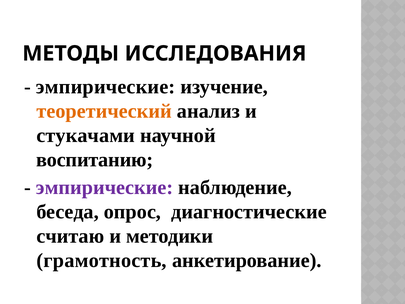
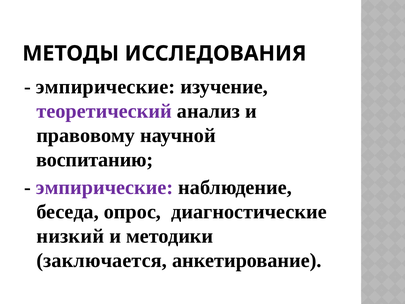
теоретический colour: orange -> purple (104, 111)
стукачами: стукачами -> правовому (86, 135)
считаю: считаю -> низкий (70, 236)
грамотность: грамотность -> заключается (102, 260)
